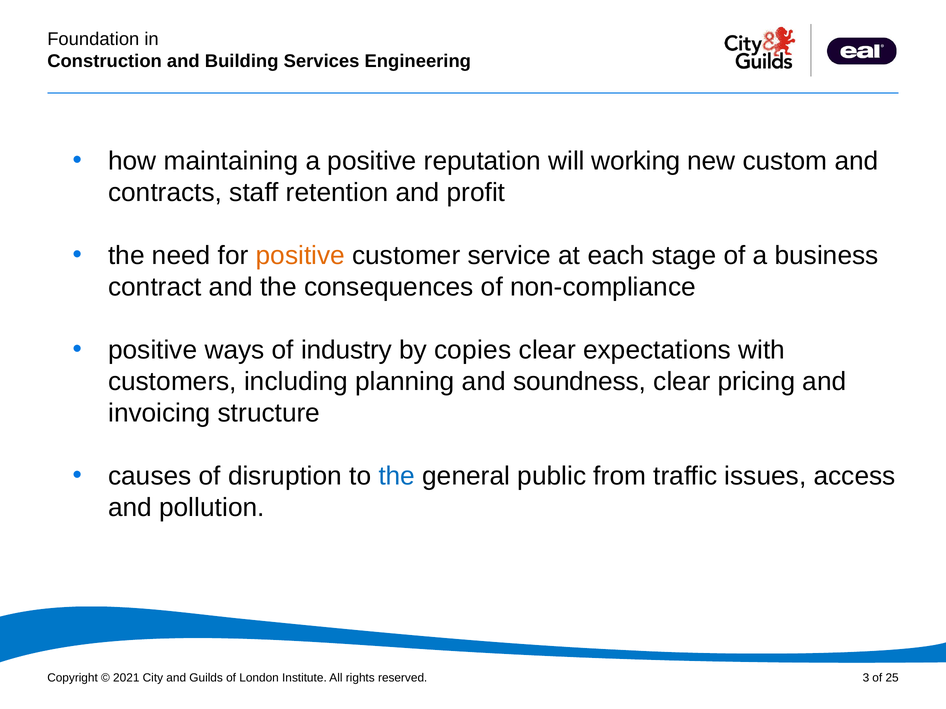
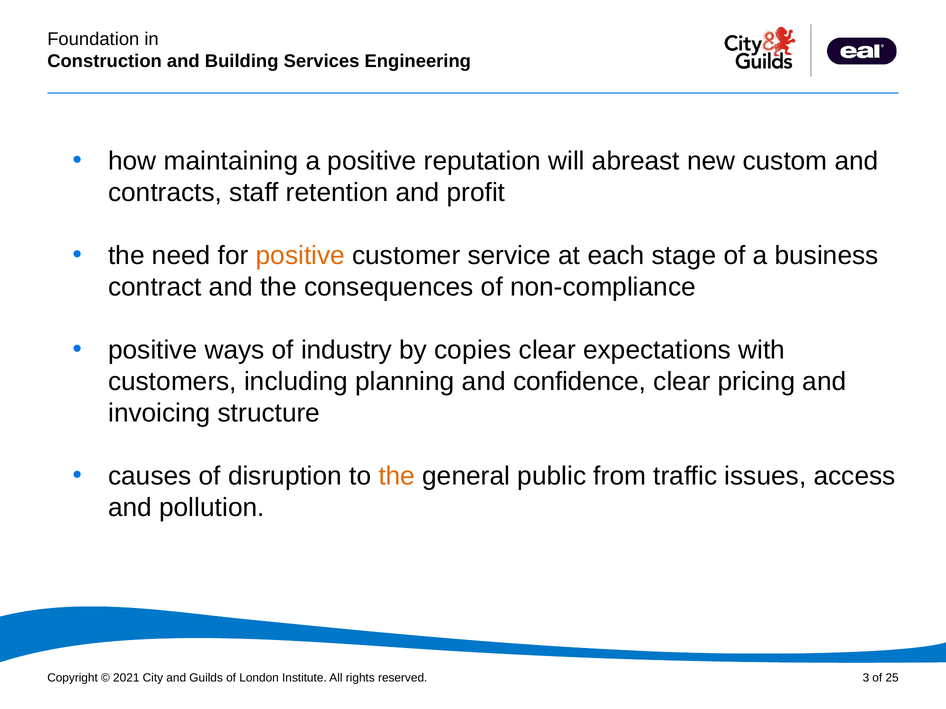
working: working -> abreast (636, 161)
soundness: soundness -> confidence (580, 382)
the colour: blue -> orange (397, 476)
